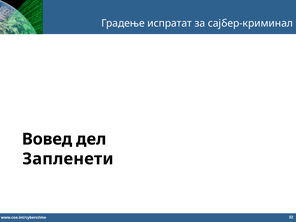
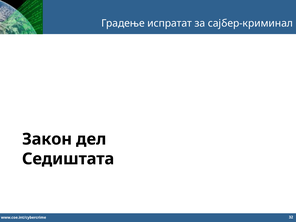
Вовед: Вовед -> Закон (47, 139)
Запленети: Запленети -> Седиштата (68, 159)
